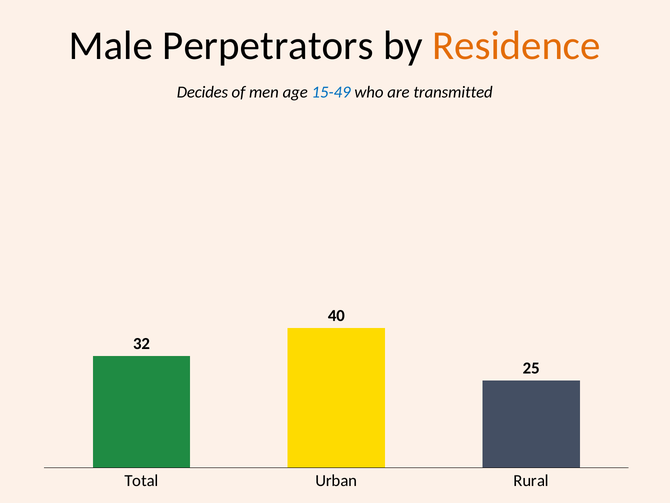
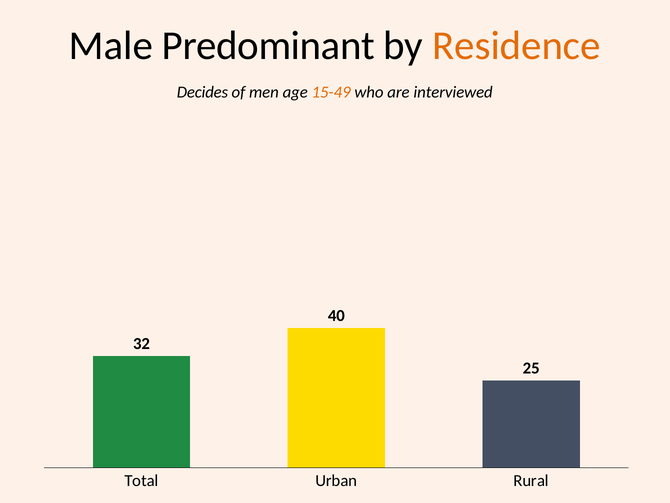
Perpetrators: Perpetrators -> Predominant (268, 46)
15-49 colour: blue -> orange (331, 92)
transmitted: transmitted -> interviewed (453, 92)
